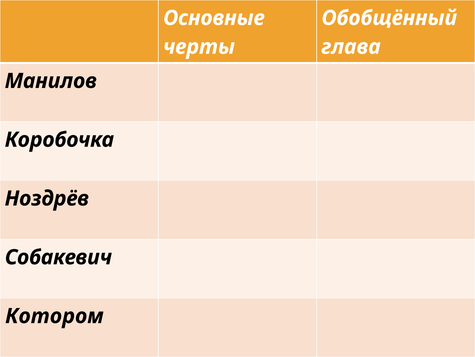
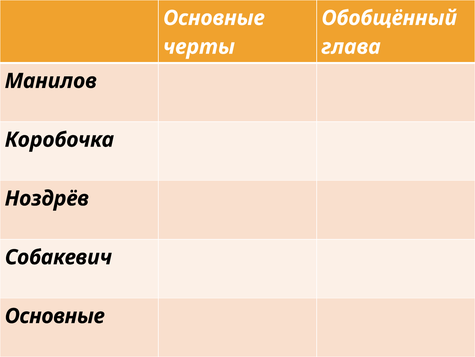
Котором: Котором -> Основные (55, 315)
